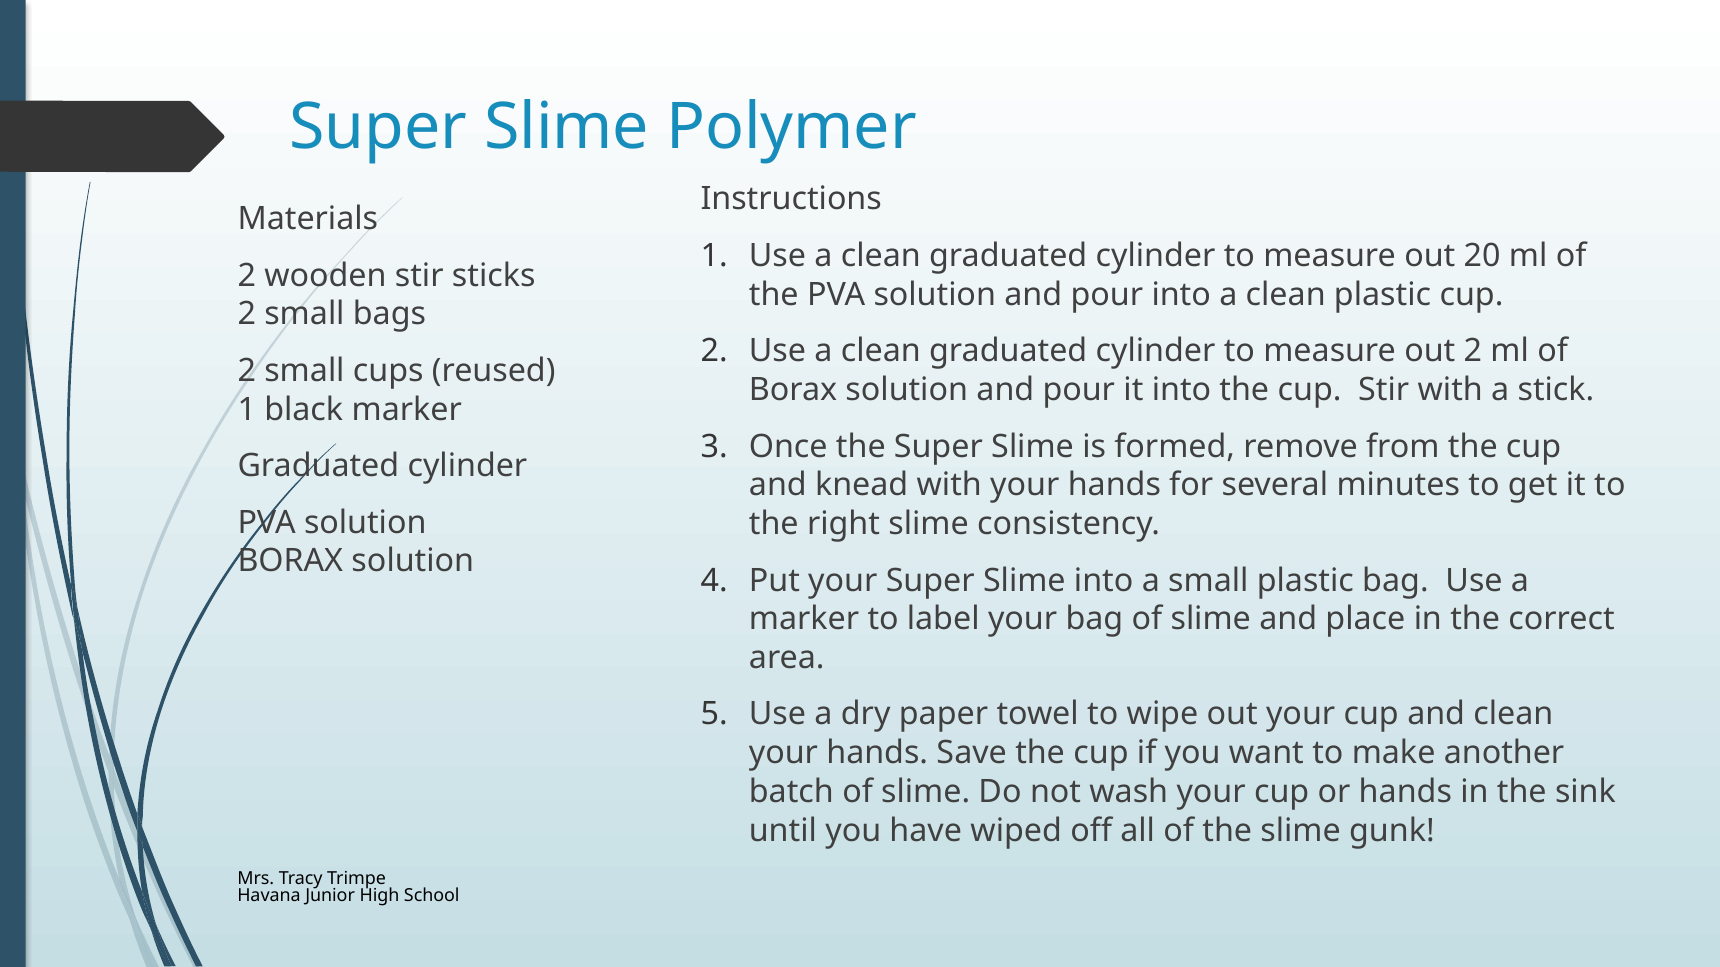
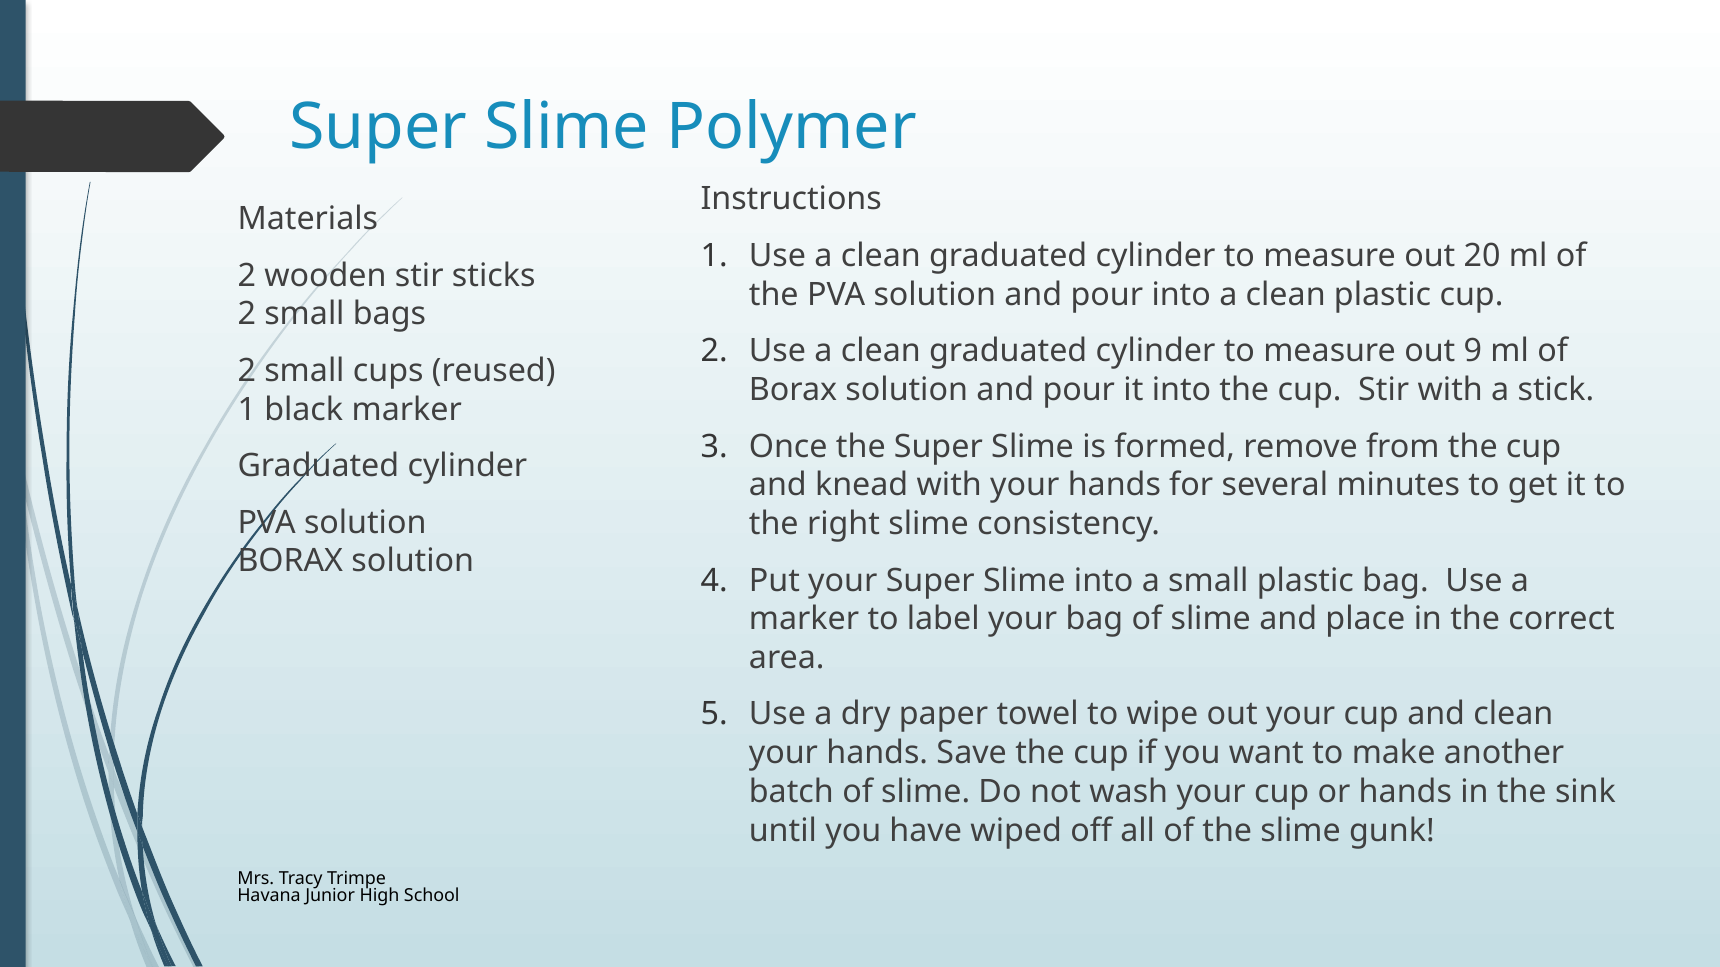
out 2: 2 -> 9 (1473, 351)
